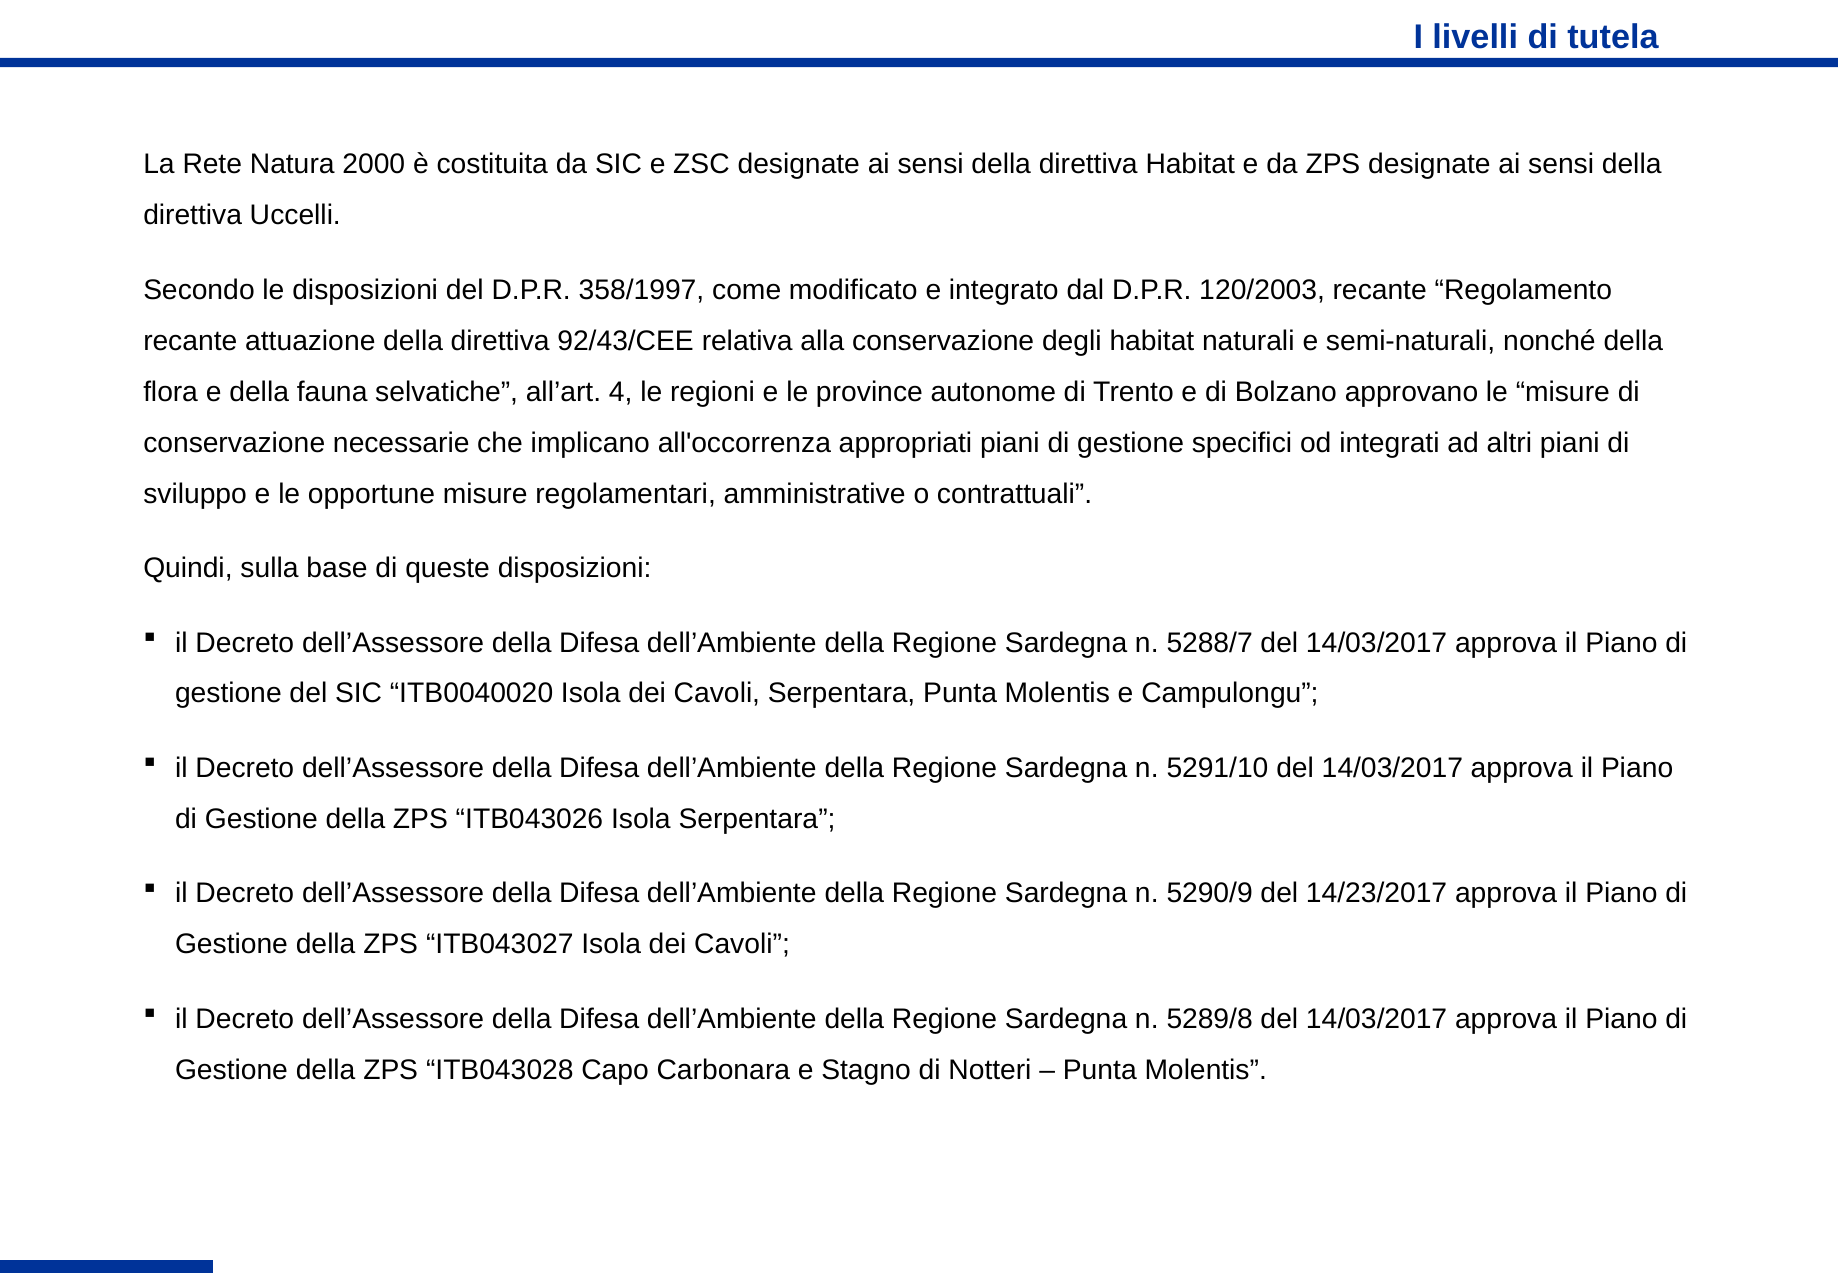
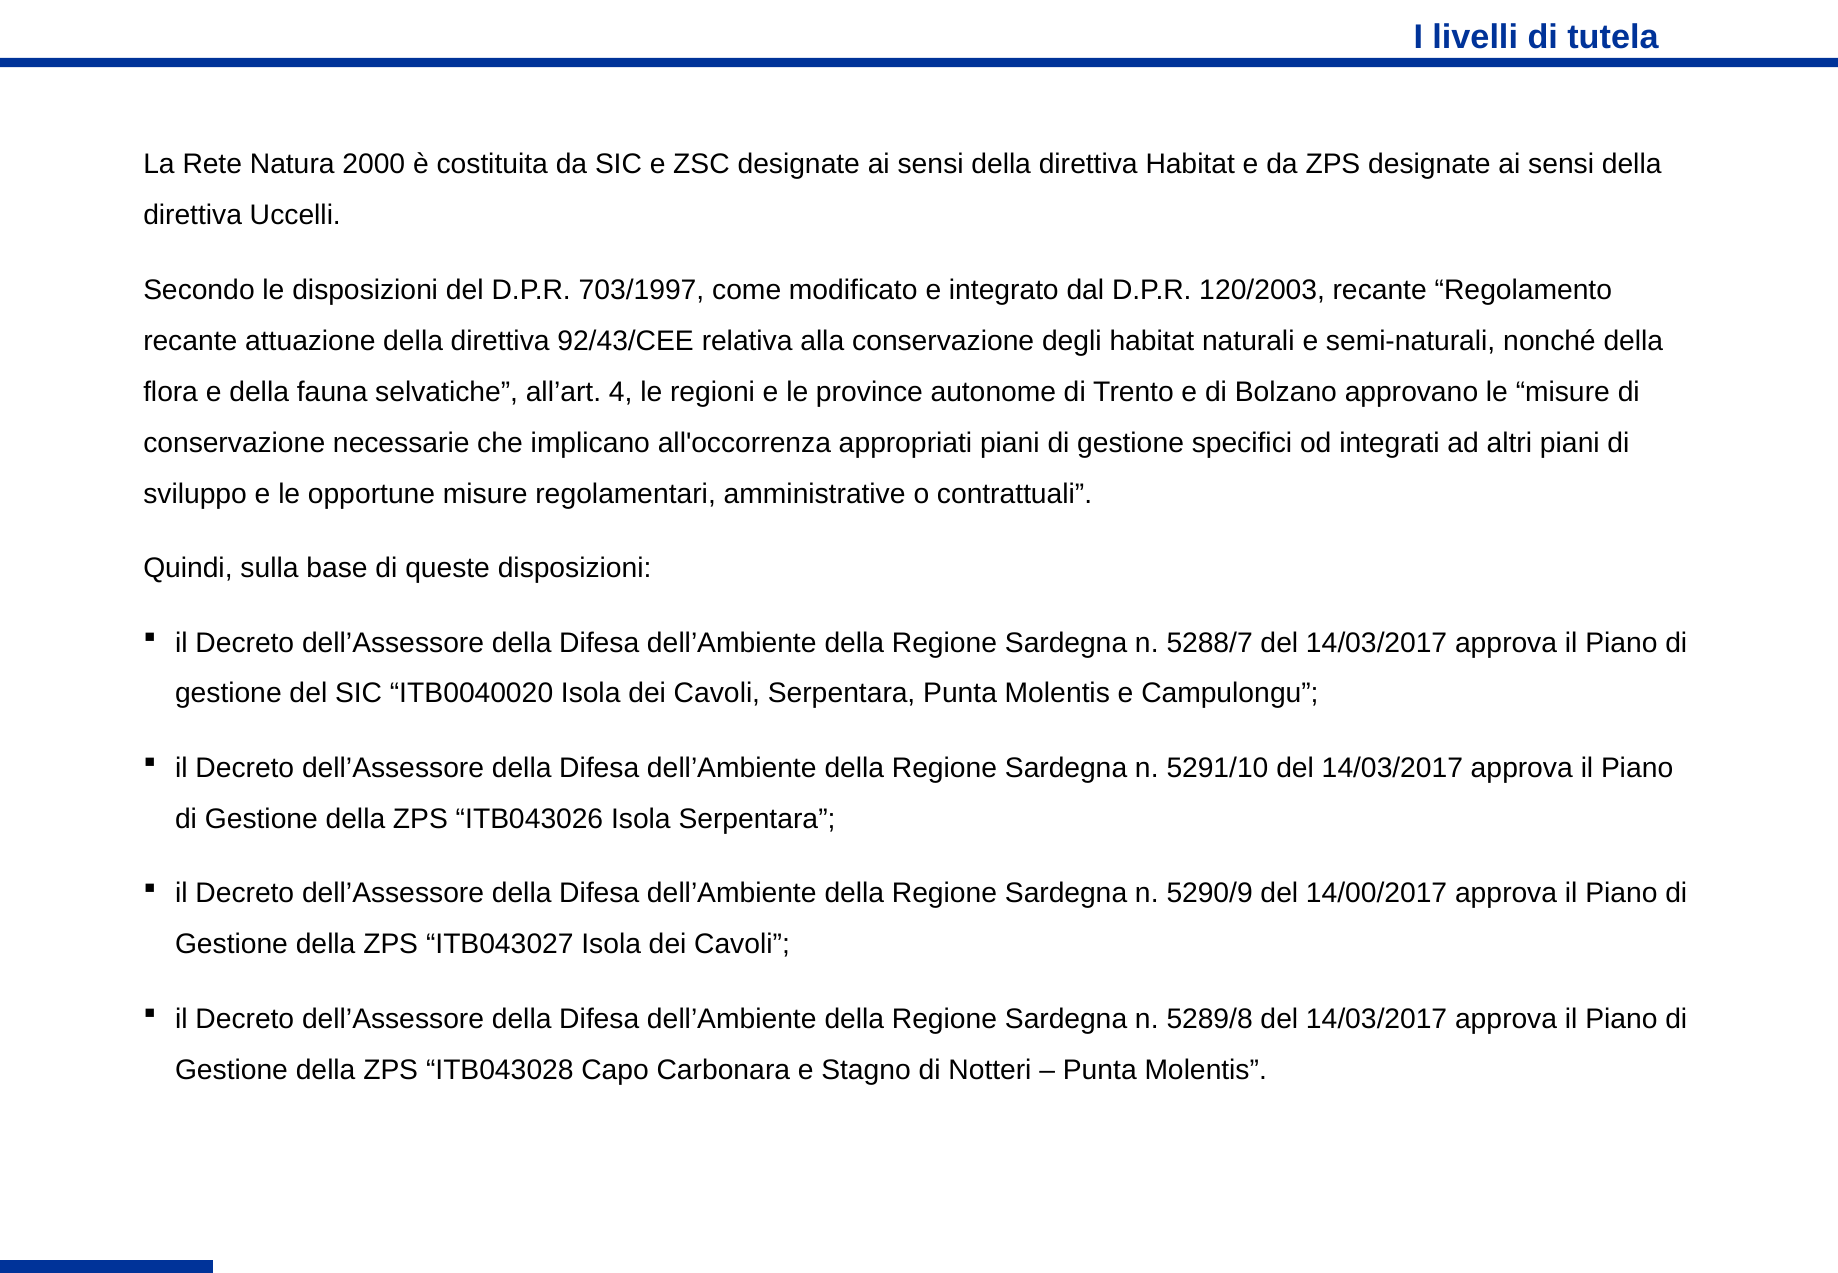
358/1997: 358/1997 -> 703/1997 (641, 290)
14/23/2017: 14/23/2017 -> 14/00/2017 (1377, 893)
